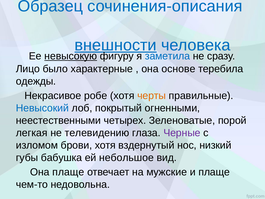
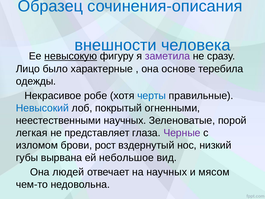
внешности underline: present -> none (116, 45)
заметила colour: blue -> purple (167, 56)
черты colour: orange -> blue (152, 96)
неестественными четырех: четырех -> научных (125, 120)
телевидению: телевидению -> представляет (97, 133)
брови хотя: хотя -> рост (105, 145)
бабушка: бабушка -> вырвана (61, 157)
Она плаще: плаще -> людей (68, 172)
на мужские: мужские -> научных (167, 172)
и плаще: плаще -> мясом (214, 172)
